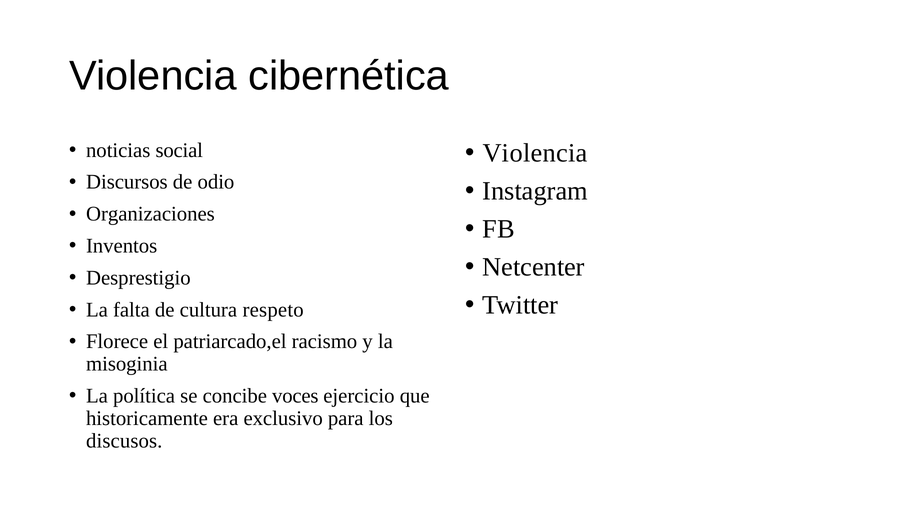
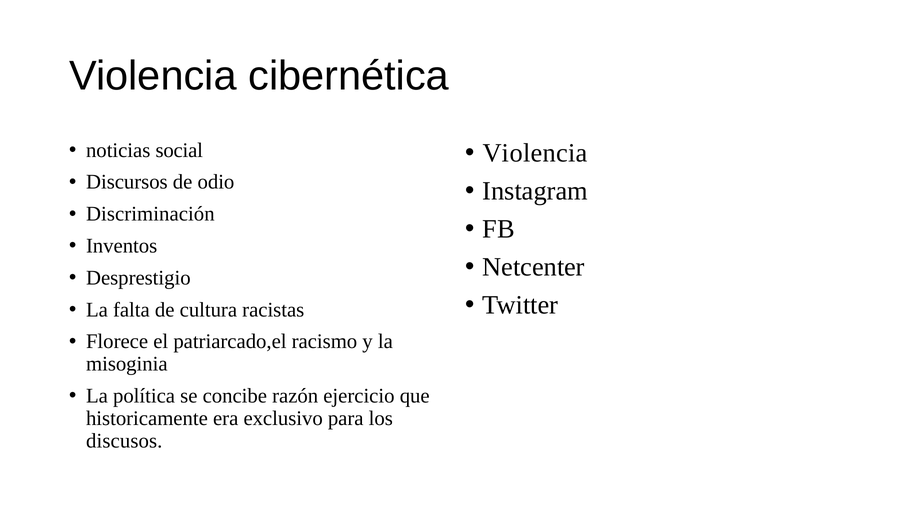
Organizaciones: Organizaciones -> Discriminación (150, 214)
respeto: respeto -> racistas (273, 309)
voces: voces -> razón (295, 396)
